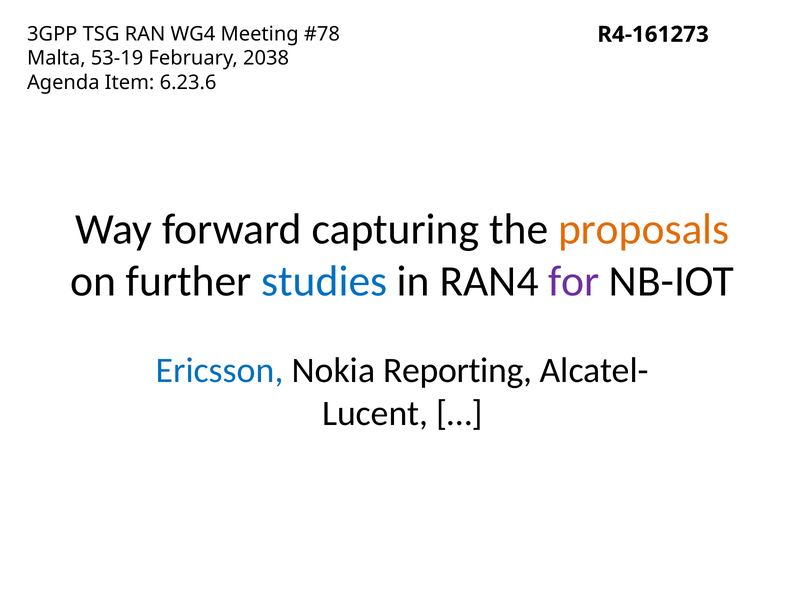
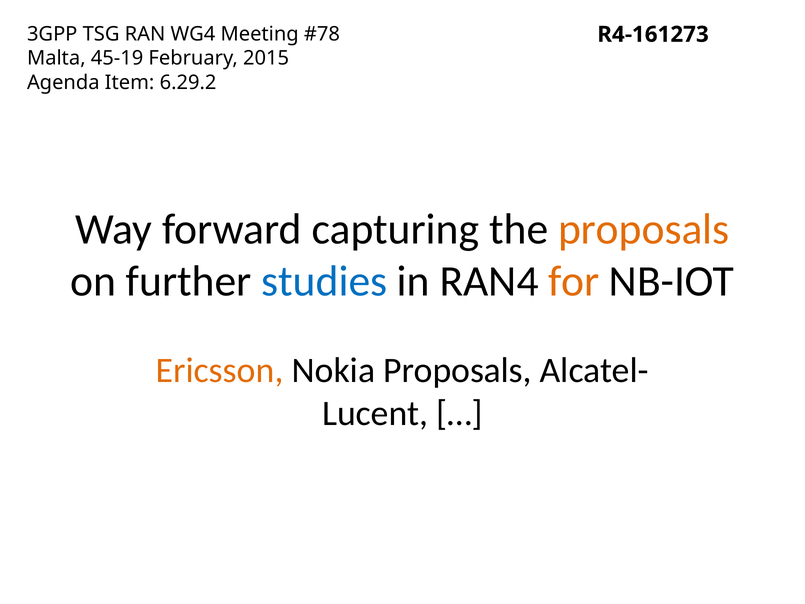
53-19: 53-19 -> 45-19 (117, 58)
2038: 2038 -> 2015 (266, 58)
6.23.6: 6.23.6 -> 6.29.2 (188, 82)
for colour: purple -> orange (574, 281)
Ericsson colour: blue -> orange (220, 370)
Nokia Reporting: Reporting -> Proposals (458, 370)
